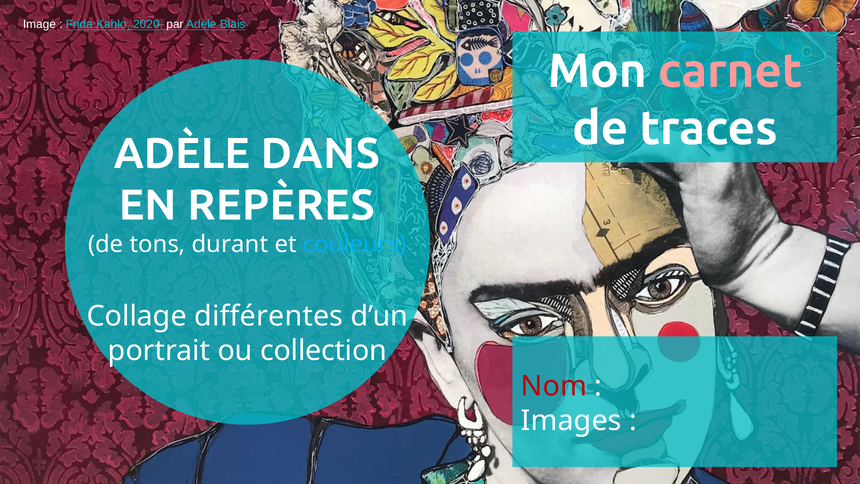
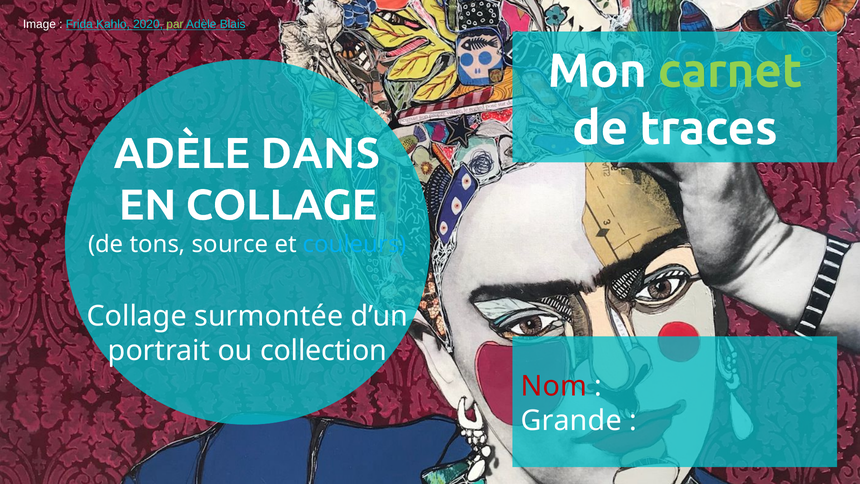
par colour: white -> light green (175, 24)
carnet colour: pink -> light green (730, 71)
EN REPÈRES: REPÈRES -> COLLAGE (281, 205)
durant: durant -> source (230, 244)
différentes: différentes -> surmontée (269, 316)
Images: Images -> Grande (571, 421)
